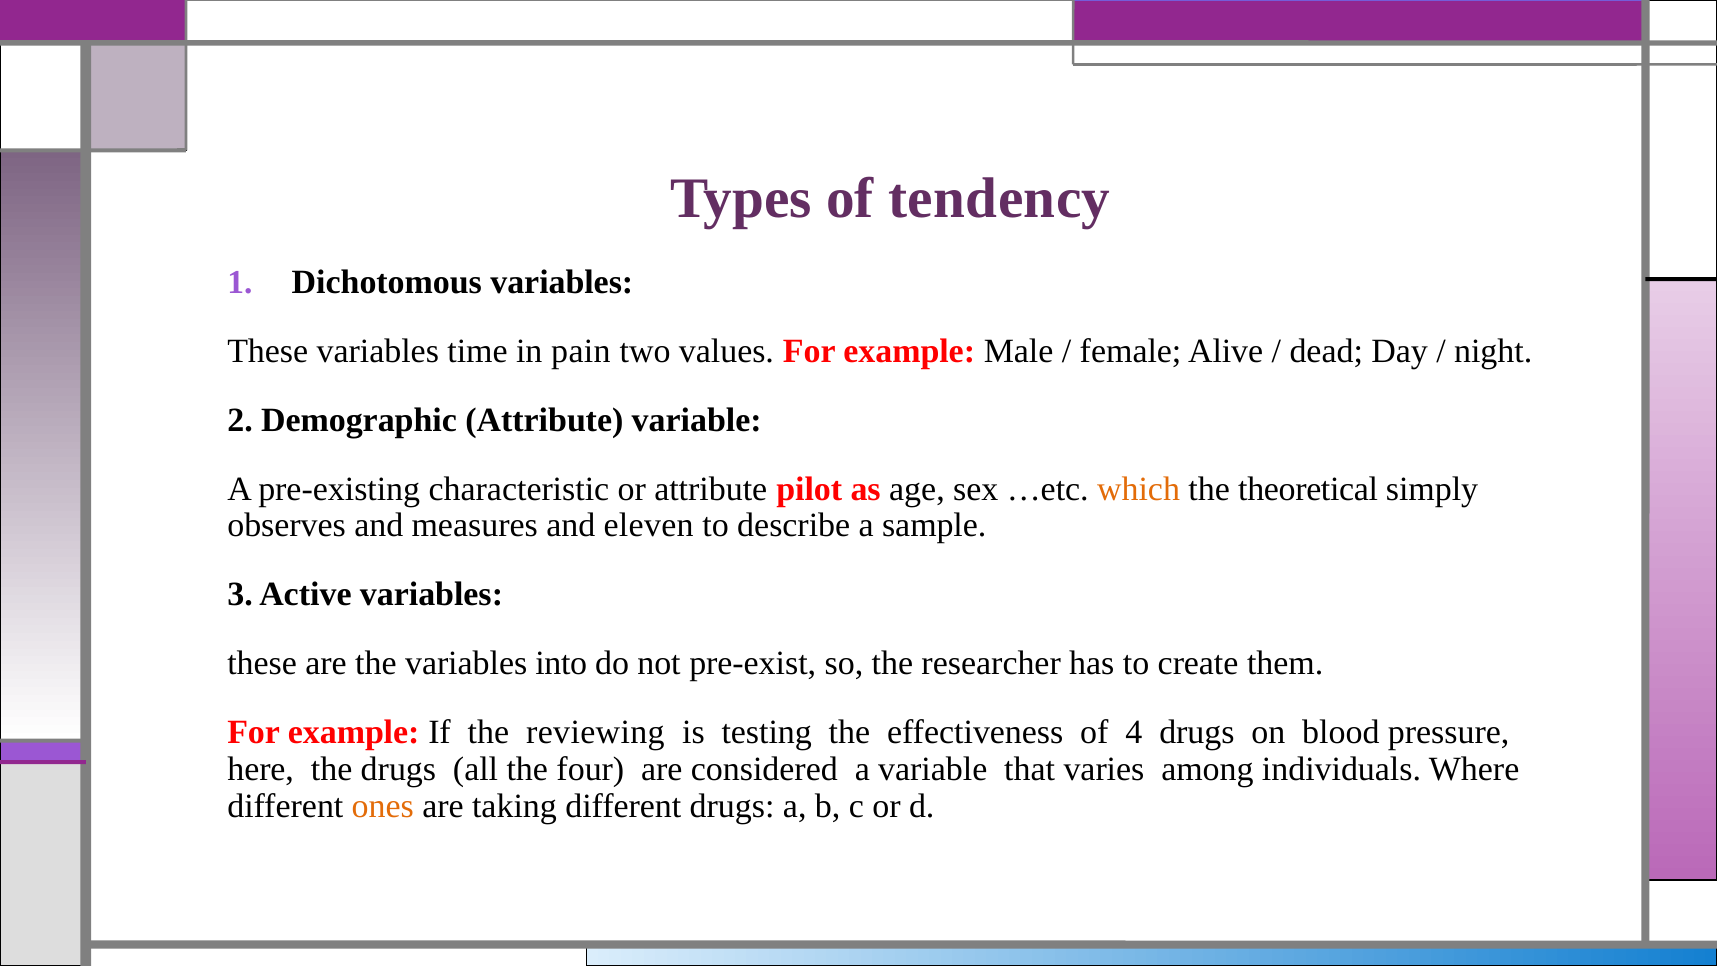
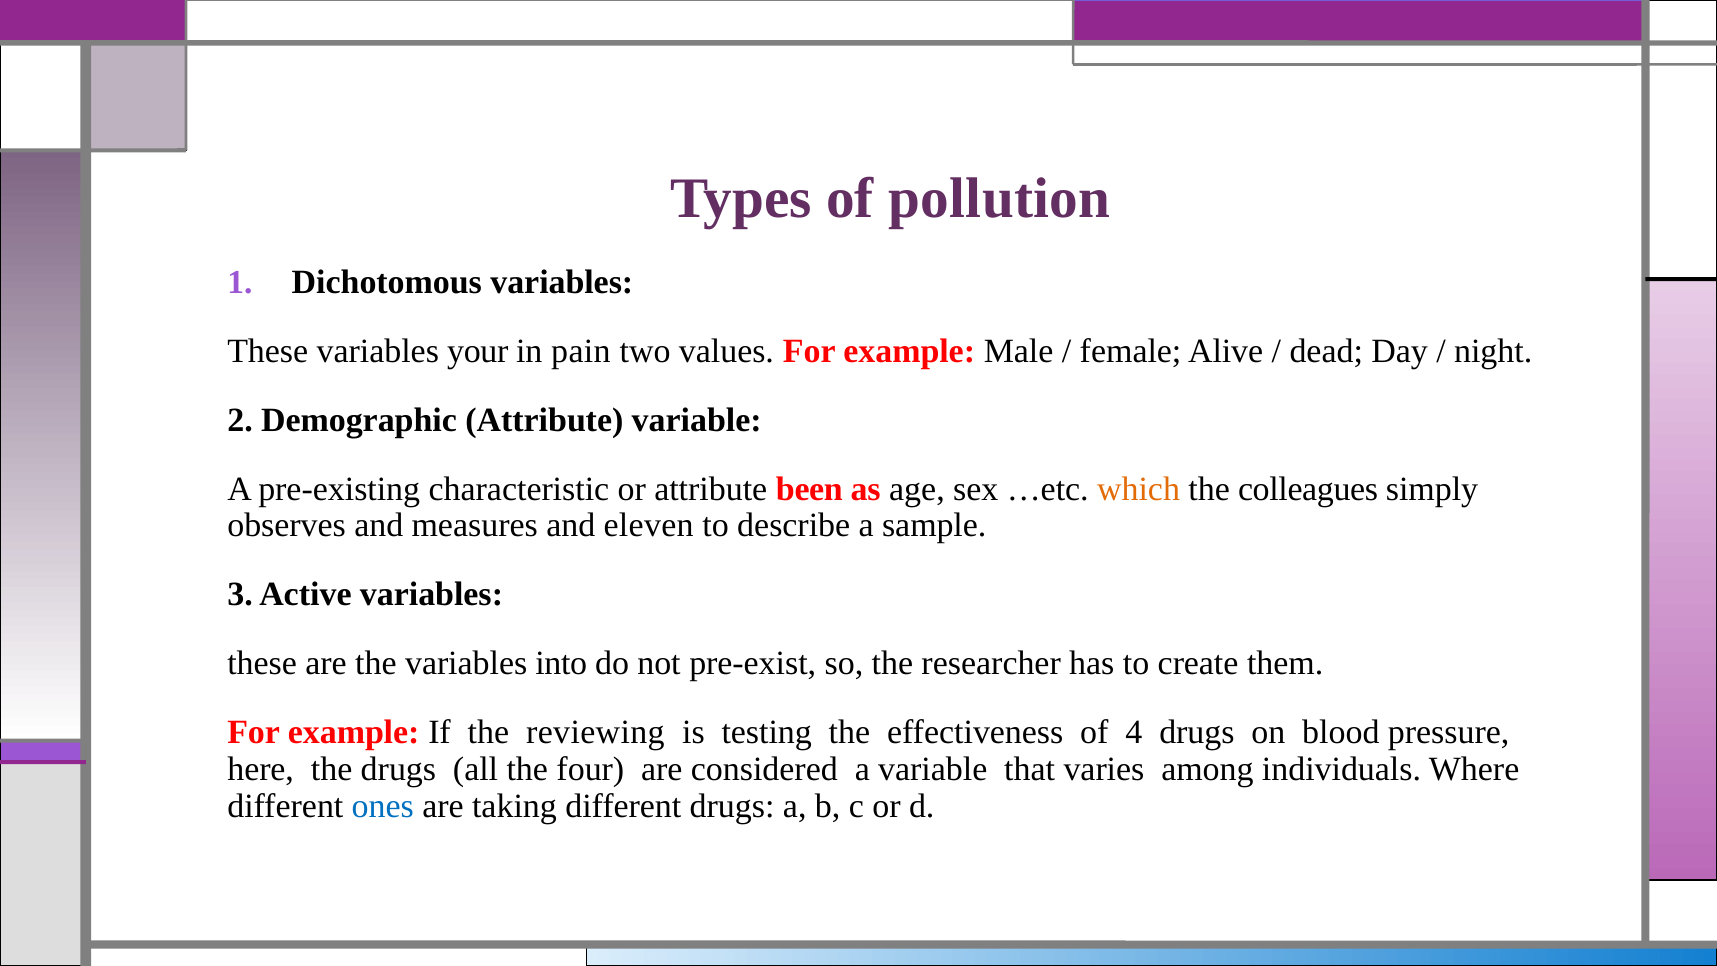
tendency: tendency -> pollution (1000, 198)
time: time -> your (478, 351)
pilot: pilot -> been (809, 489)
theoretical: theoretical -> colleagues (1308, 489)
ones colour: orange -> blue (383, 806)
